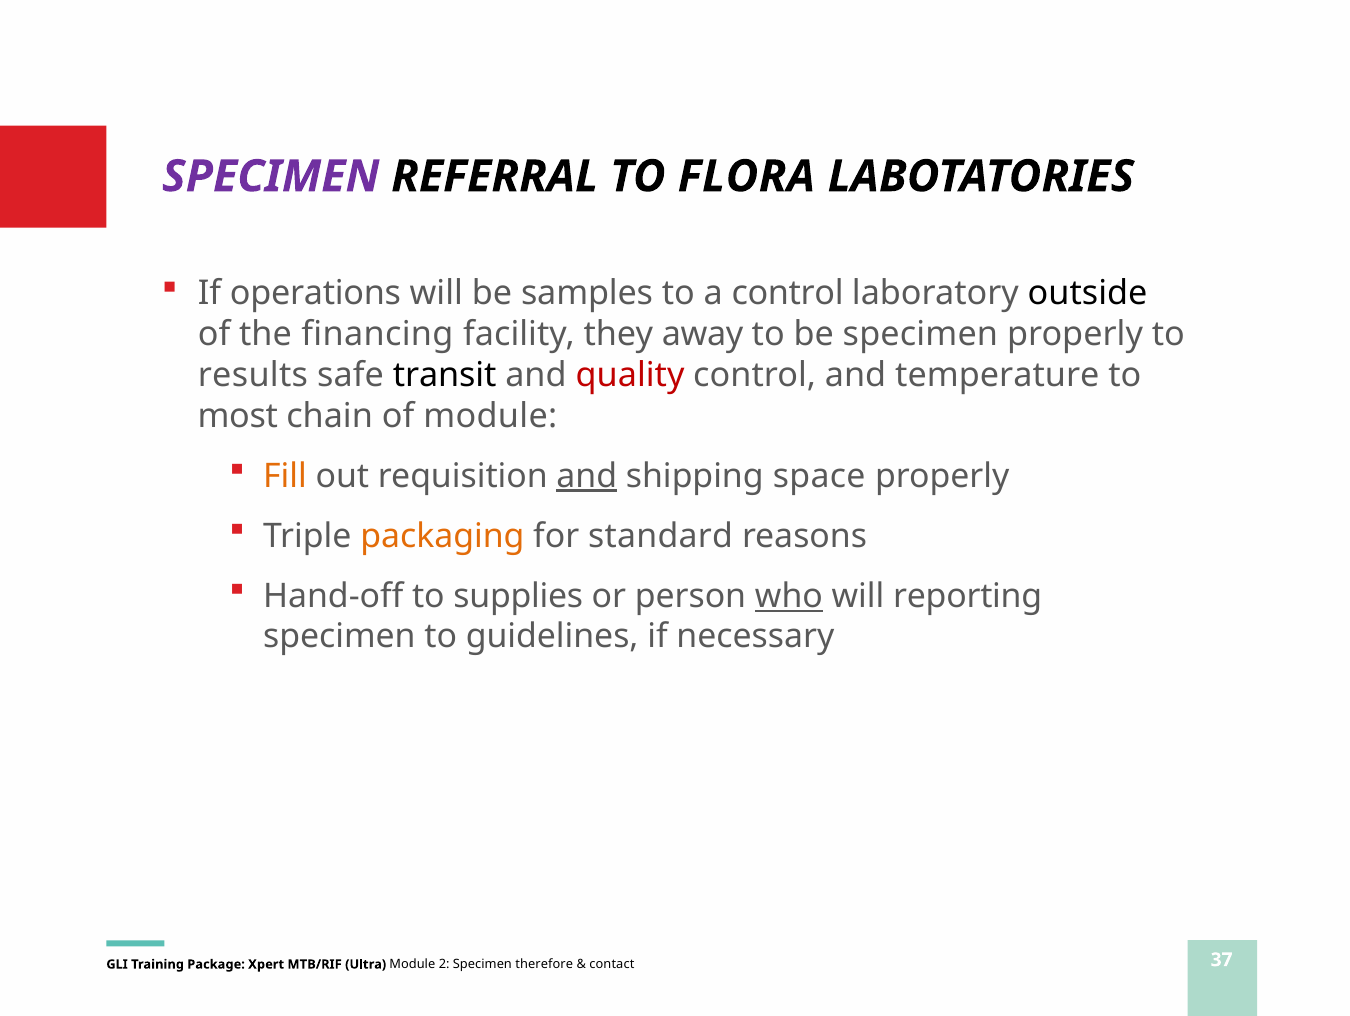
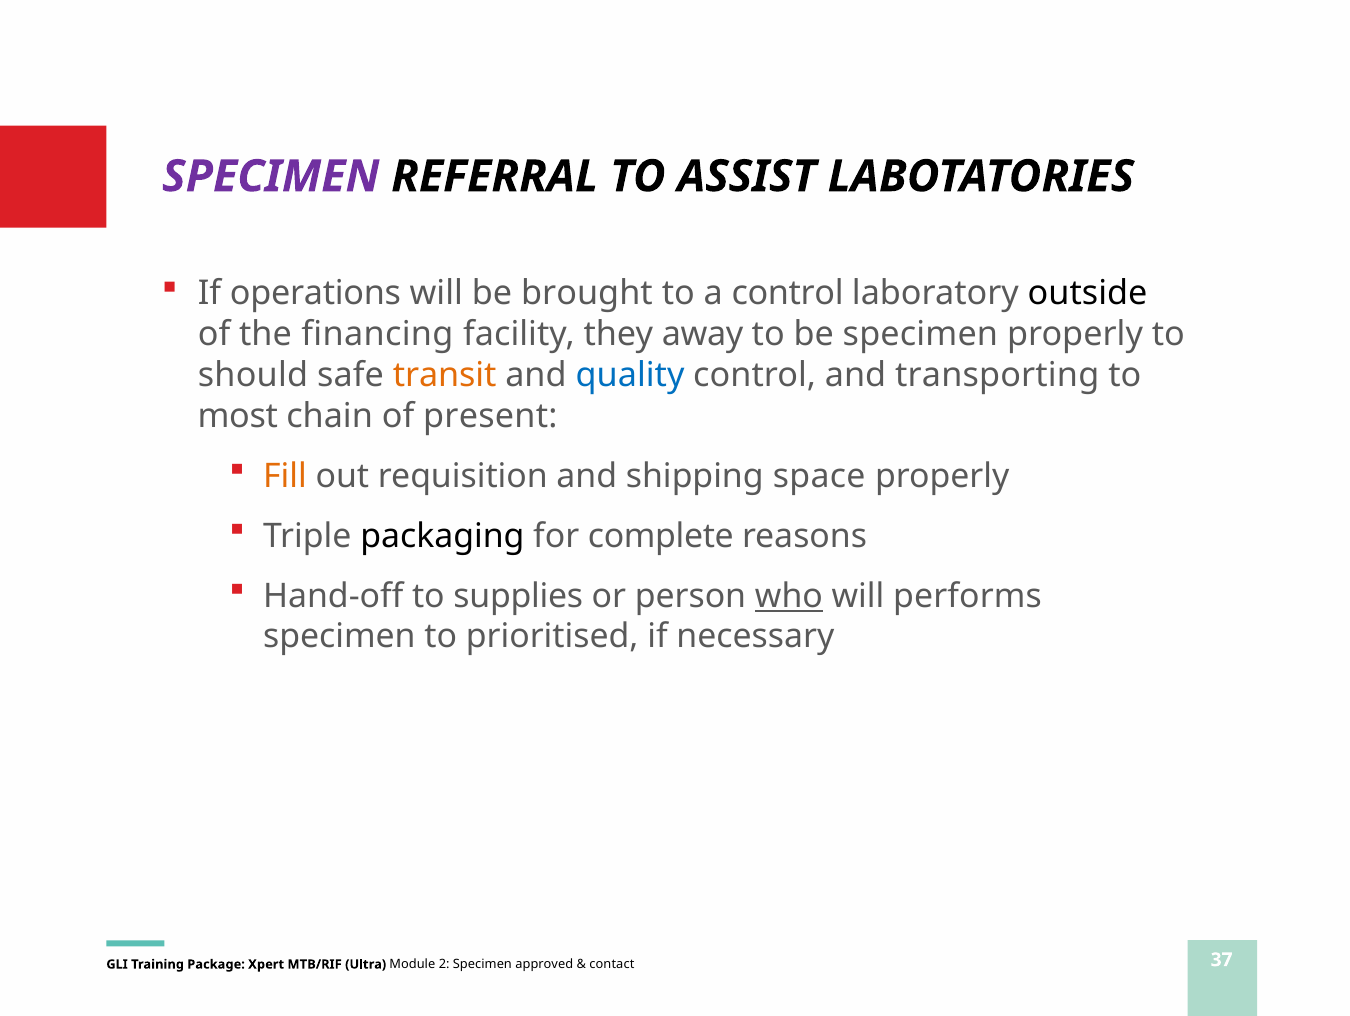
FLORA: FLORA -> ASSIST (747, 177)
samples: samples -> brought (587, 293)
results: results -> should (253, 375)
transit colour: black -> orange (445, 375)
quality colour: red -> blue (630, 375)
temperature: temperature -> transporting (997, 375)
of module: module -> present (490, 416)
and underline: present -> none (587, 476)
packaging colour: orange -> black (442, 536)
standard: standard -> complete (661, 536)
reporting: reporting -> performs (967, 596)
guidelines: guidelines -> prioritised (552, 637)
therefore: therefore -> approved (544, 964)
